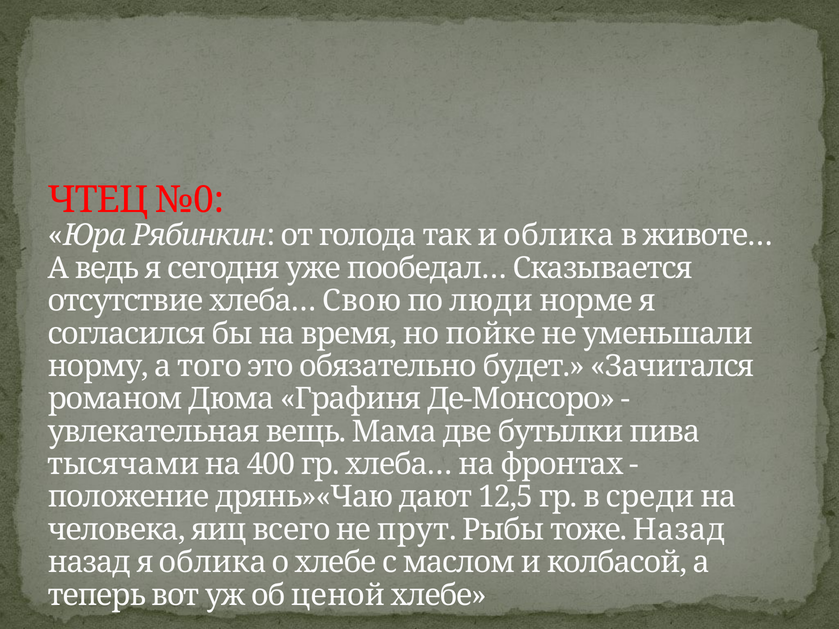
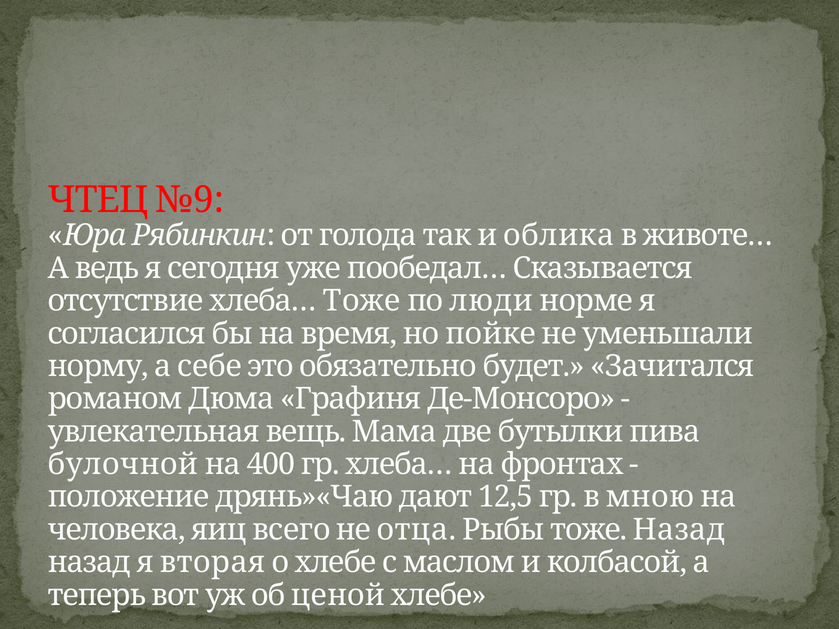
№0: №0 -> №9 (190, 200)
хлеба… Свою: Свою -> Тоже (362, 301)
того: того -> себе (210, 366)
тысячами: тысячами -> булочной (123, 465)
среди: среди -> мною (650, 497)
прут: прут -> отца (417, 530)
я облика: облика -> вторая (213, 563)
